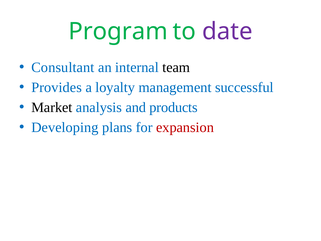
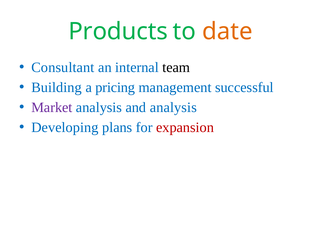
Program: Program -> Products (118, 31)
date colour: purple -> orange (227, 31)
Provides: Provides -> Building (57, 87)
loyalty: loyalty -> pricing (115, 87)
Market colour: black -> purple (52, 107)
and products: products -> analysis (173, 107)
